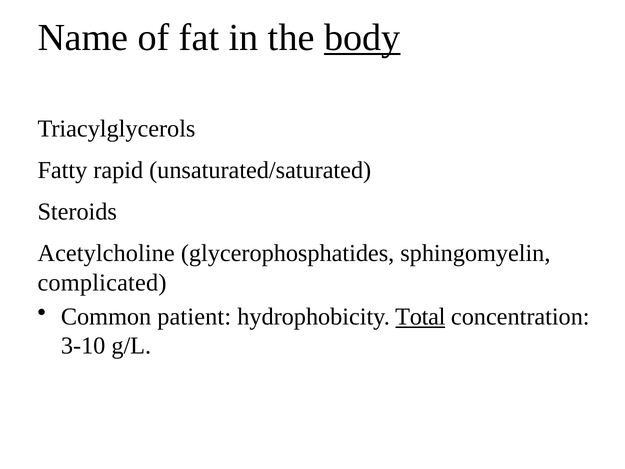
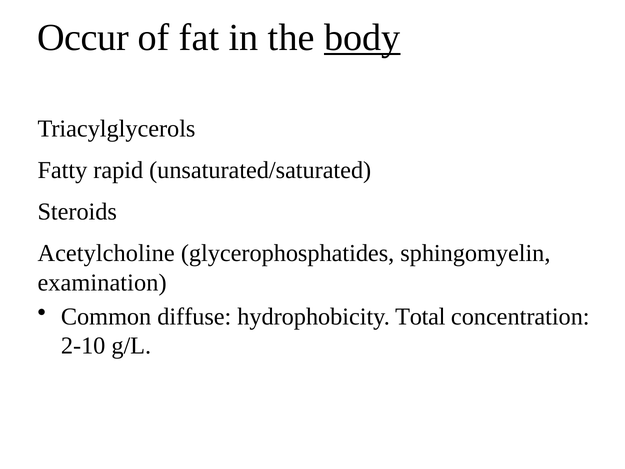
Name: Name -> Occur (83, 38)
complicated: complicated -> examination (102, 282)
patient: patient -> diffuse (194, 316)
Total underline: present -> none (420, 316)
3-10: 3-10 -> 2-10 (83, 346)
